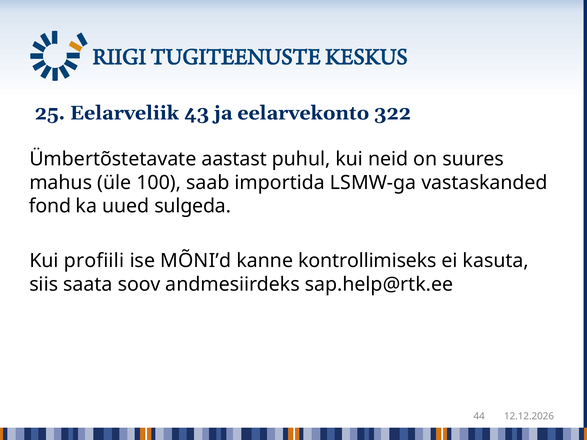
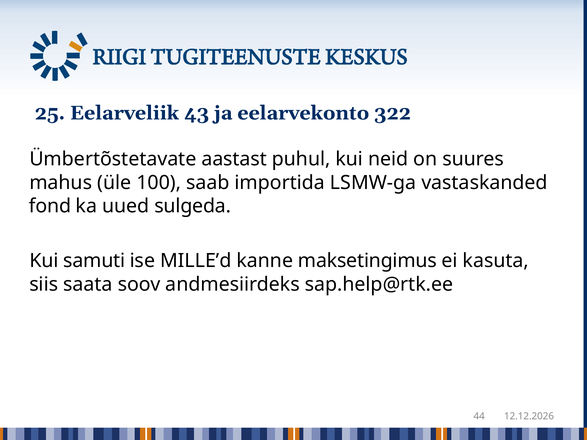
profiili: profiili -> samuti (94, 261)
MÕNI’d: MÕNI’d -> MILLE’d (196, 261)
kontrollimiseks: kontrollimiseks -> maksetingimus (367, 261)
